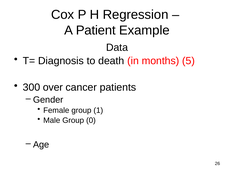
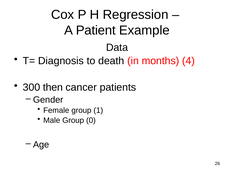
5: 5 -> 4 (189, 61)
over: over -> then (53, 88)
